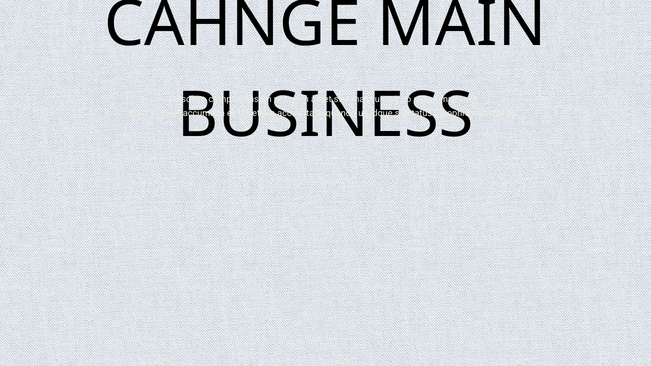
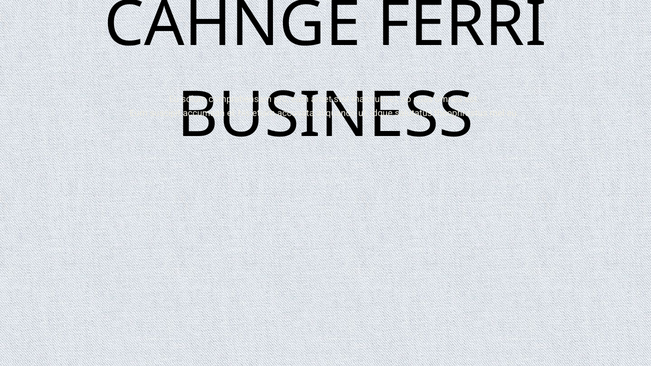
MAIN: MAIN -> FERRI (462, 24)
